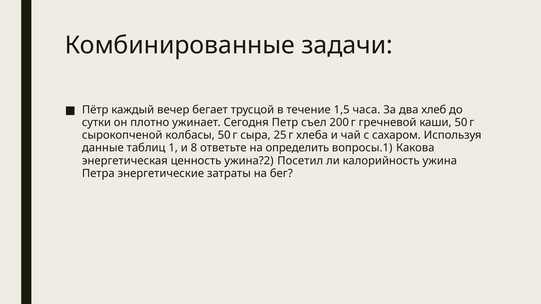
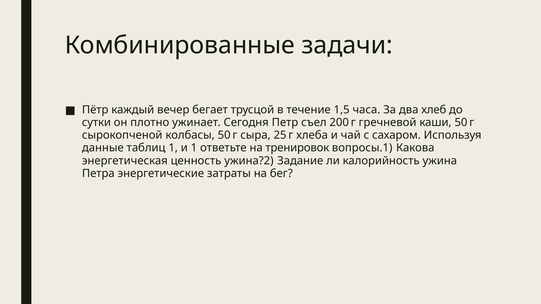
и 8: 8 -> 1 (194, 148)
определить: определить -> тренировок (297, 148)
Посетил: Посетил -> Задание (300, 161)
